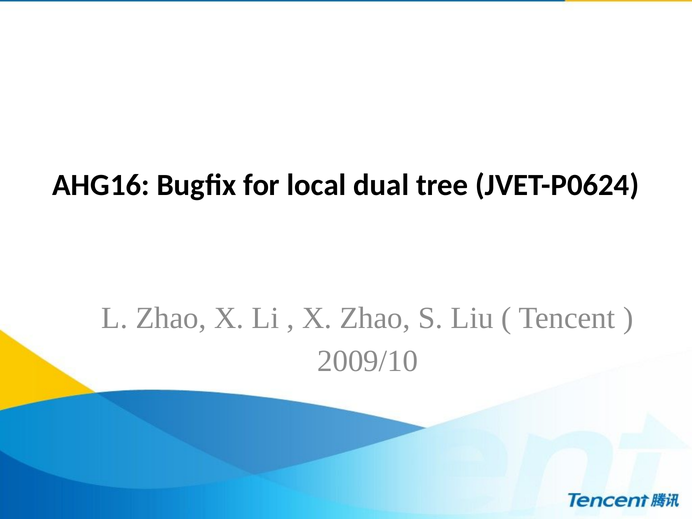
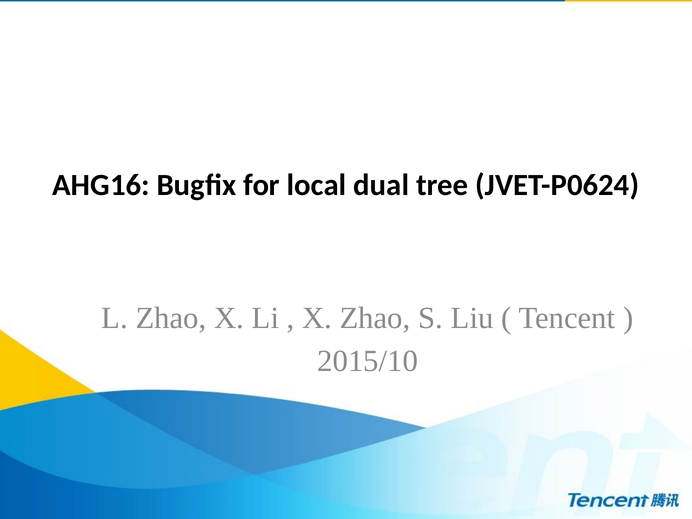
2009/10: 2009/10 -> 2015/10 (368, 361)
